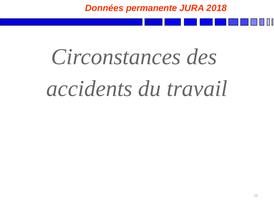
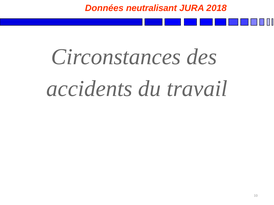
permanente: permanente -> neutralisant (151, 8)
